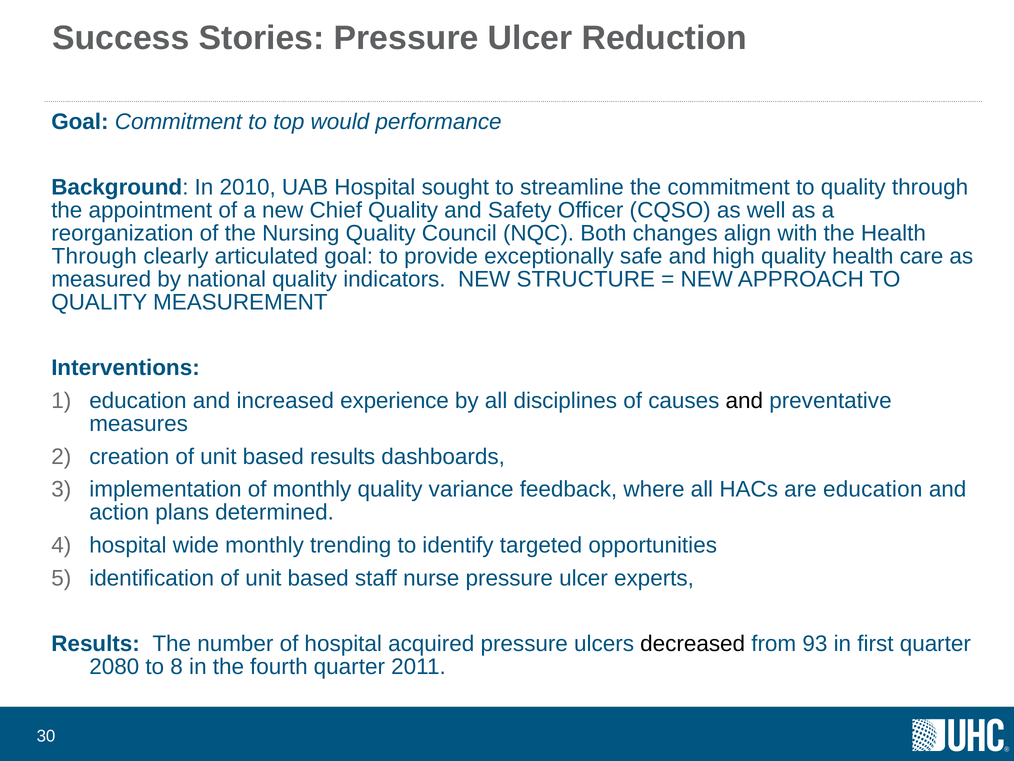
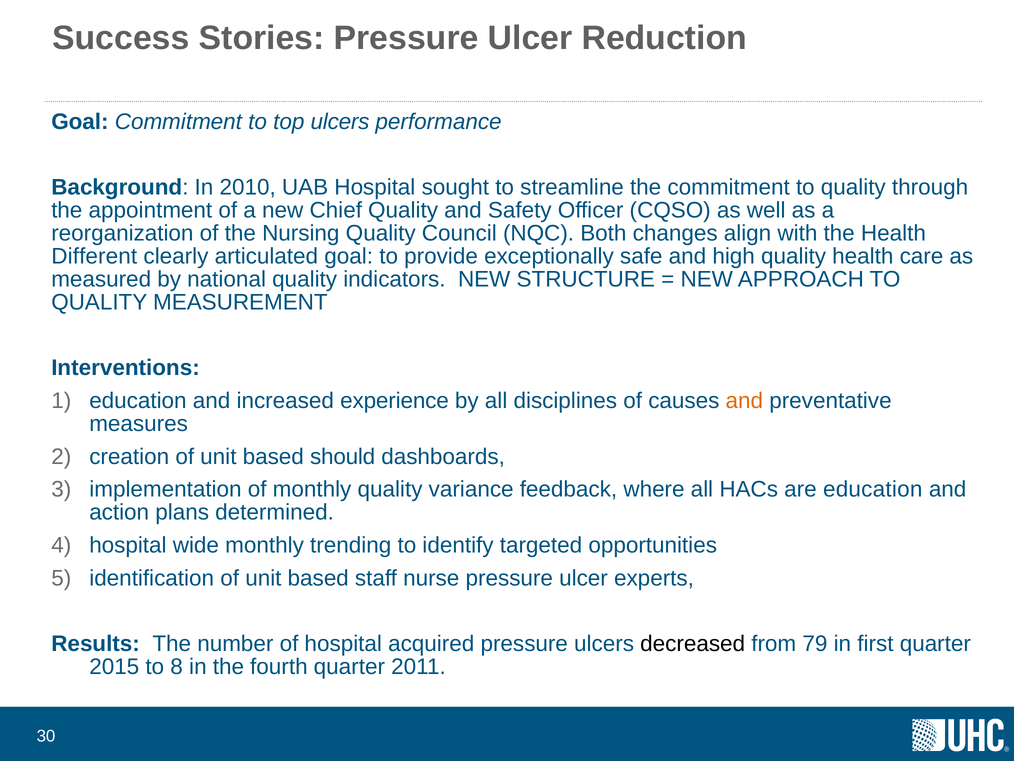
top would: would -> ulcers (340, 122)
Through: Through -> Different (94, 256)
and colour: black -> orange (744, 401)
based results: results -> should (343, 456)
93: 93 -> 79 (815, 643)
2080: 2080 -> 2015 (114, 666)
